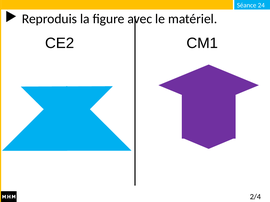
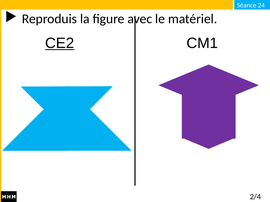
CE2 underline: none -> present (60, 43)
